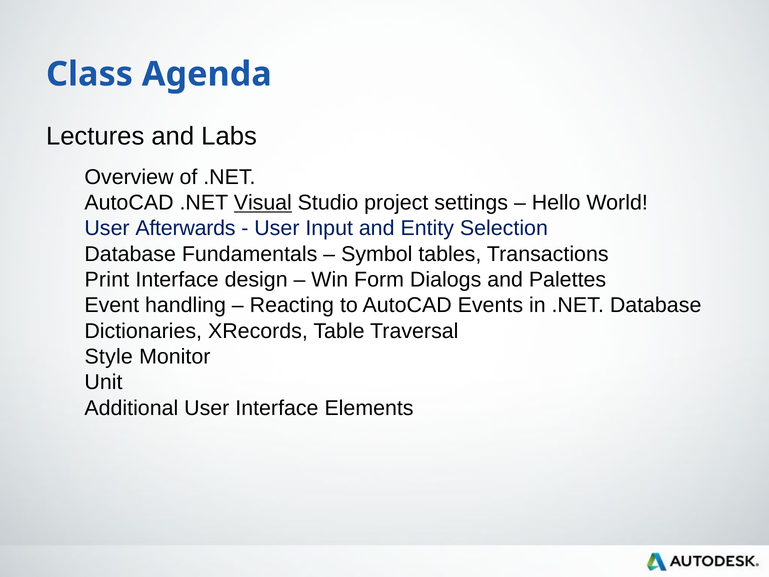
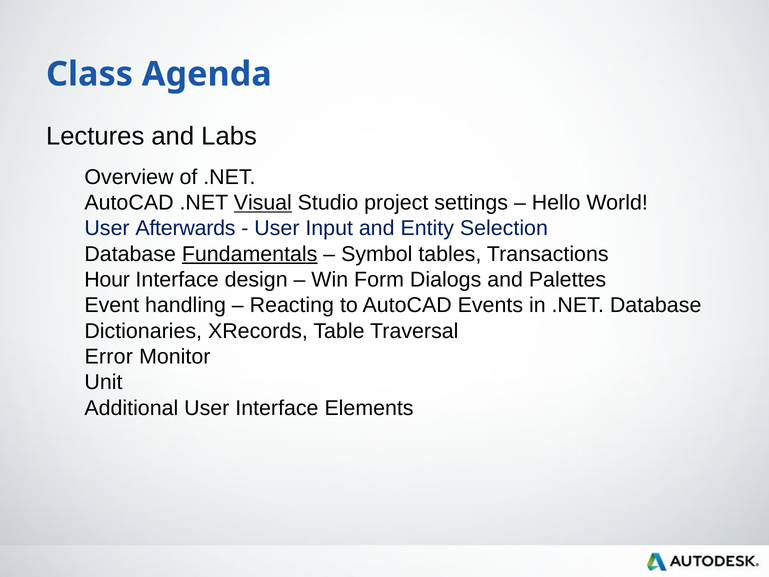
Fundamentals underline: none -> present (250, 254)
Print: Print -> Hour (107, 280)
Style: Style -> Error (109, 357)
